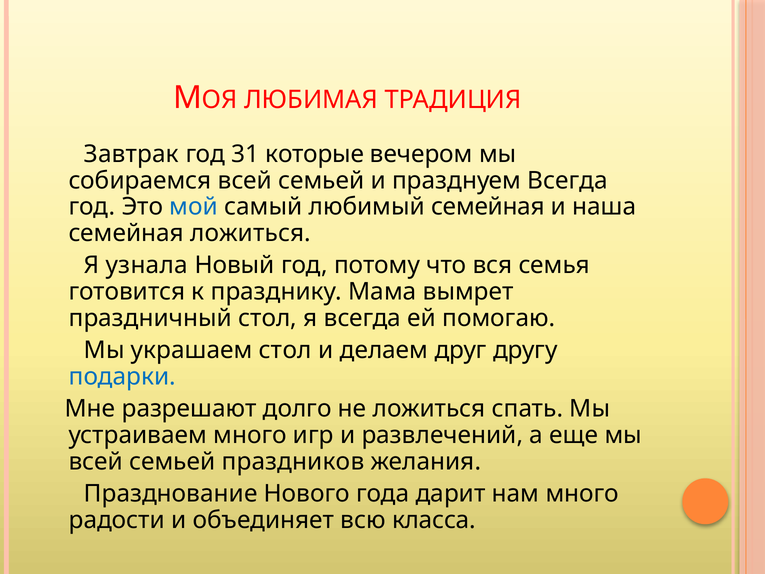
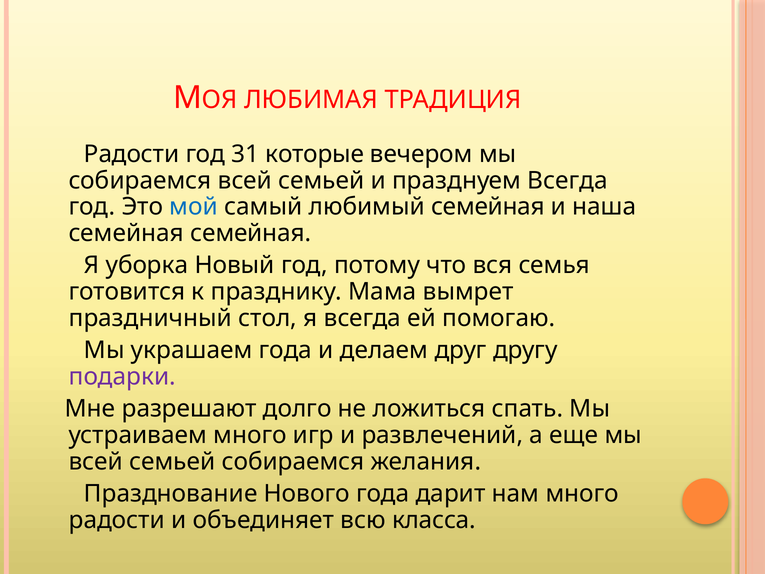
Завтрак: Завтрак -> Радости (132, 154)
семейная ложиться: ложиться -> семейная (251, 233)
узнала: узнала -> уборка (147, 265)
украшаем стол: стол -> года (285, 350)
подарки colour: blue -> purple (122, 377)
семьей праздников: праздников -> собираемся (293, 461)
